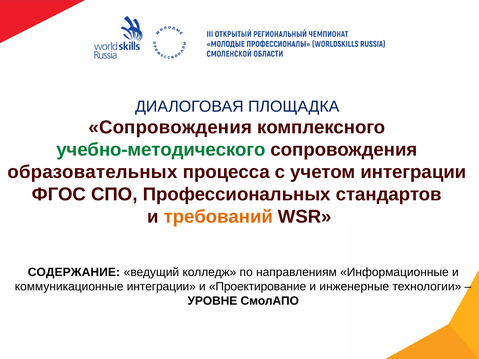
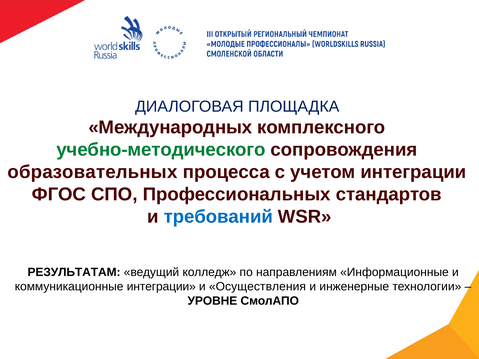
Сопровождения: Сопровождения -> Международных (170, 128)
требований colour: orange -> blue (218, 217)
СОДЕРЖАНИЕ: СОДЕРЖАНИЕ -> РЕЗУЛЬТАТАМ (74, 272)
Проектирование: Проектирование -> Осуществления (257, 287)
